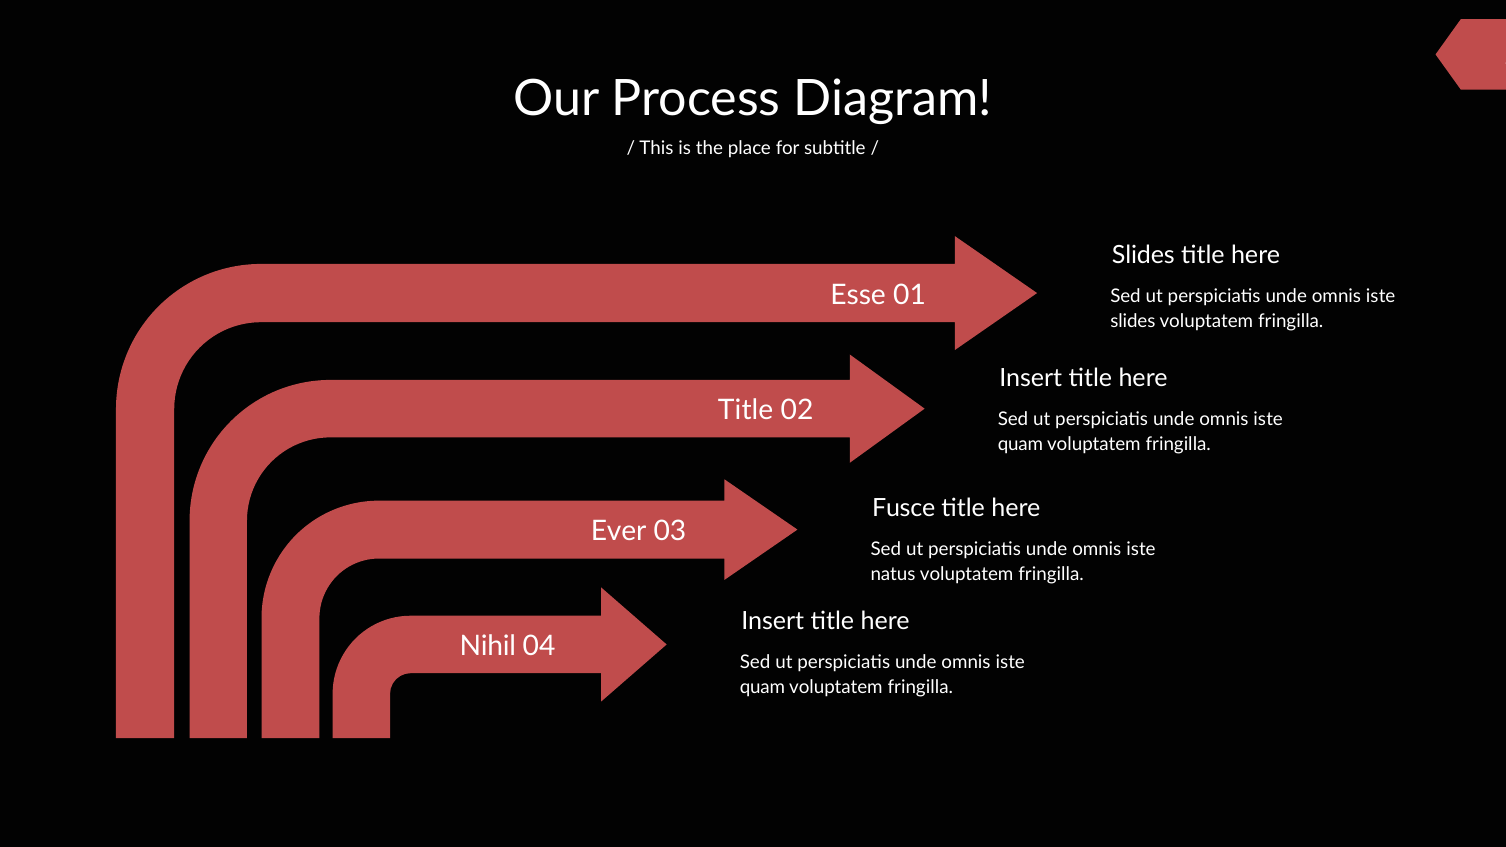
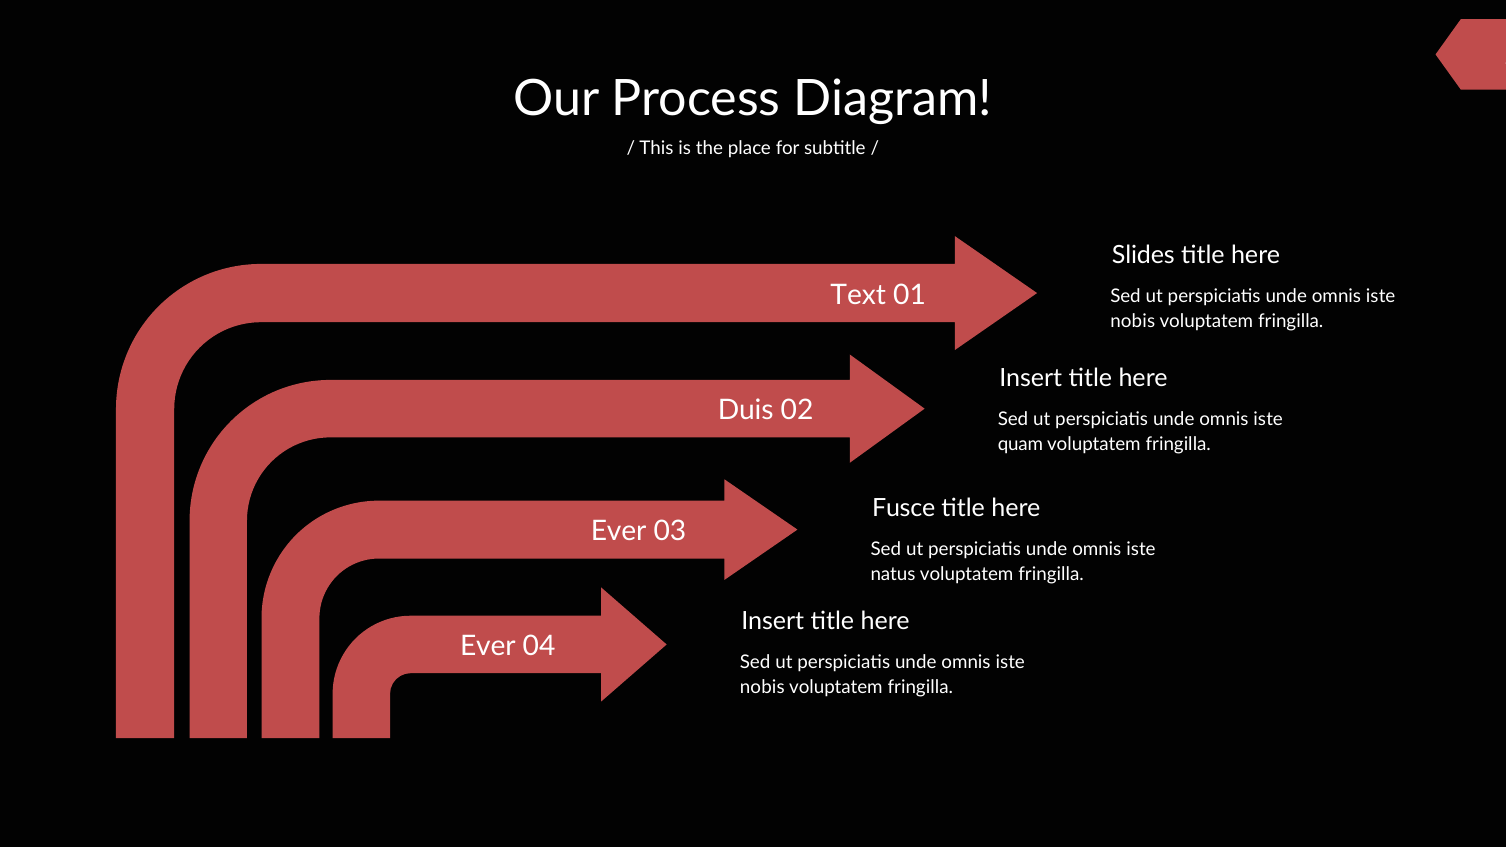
Esse: Esse -> Text (858, 295)
slides: slides -> nobis (1133, 321)
Title: Title -> Duis (746, 410)
Nihil: Nihil -> Ever (488, 647)
quam: quam -> nobis (762, 687)
